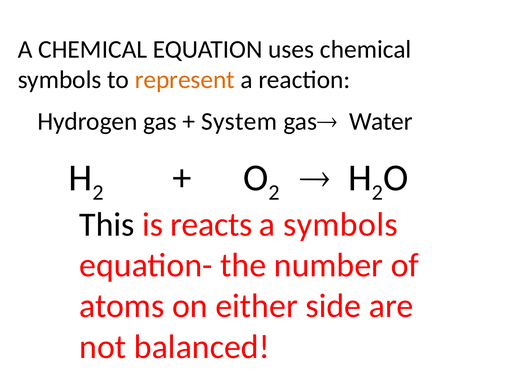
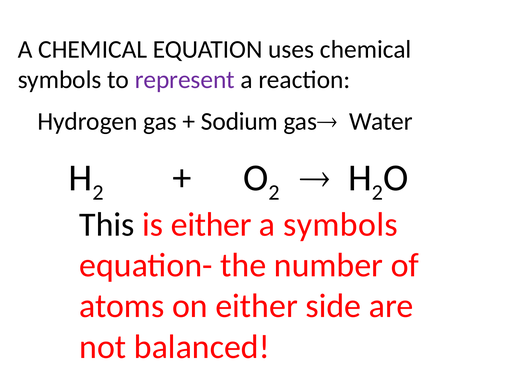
represent colour: orange -> purple (185, 80)
System: System -> Sodium (239, 121)
is reacts: reacts -> either (211, 224)
